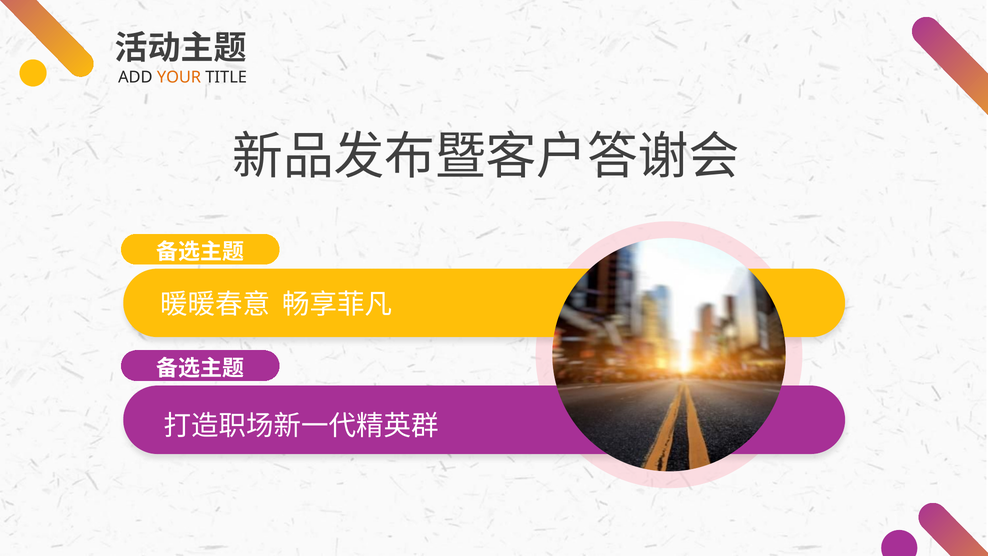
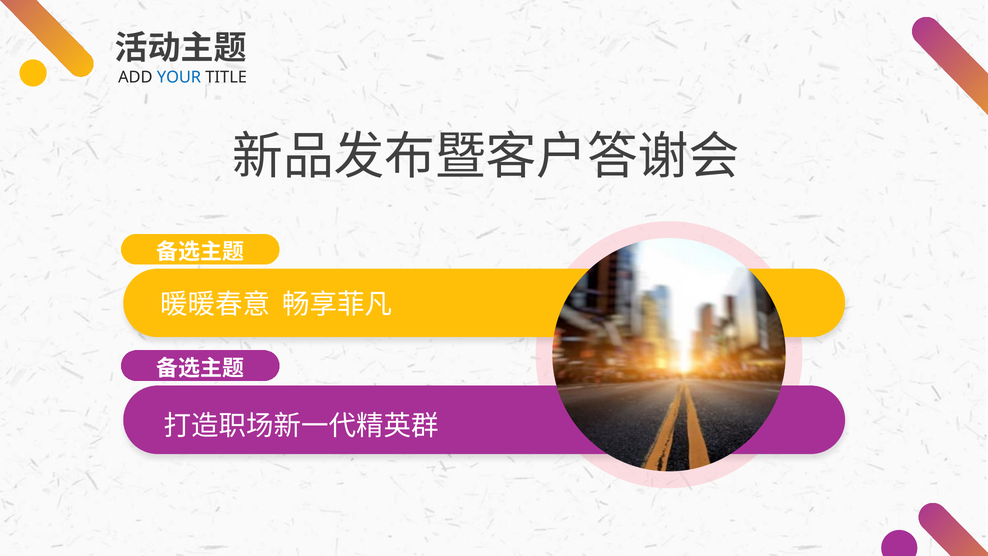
YOUR colour: orange -> blue (179, 77)
